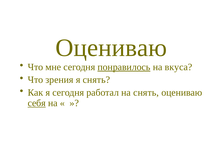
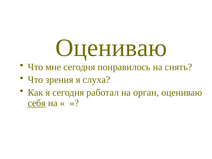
понравилось underline: present -> none (124, 67)
вкуса: вкуса -> снять (179, 67)
я снять: снять -> слуха (96, 80)
на снять: снять -> орган (146, 93)
